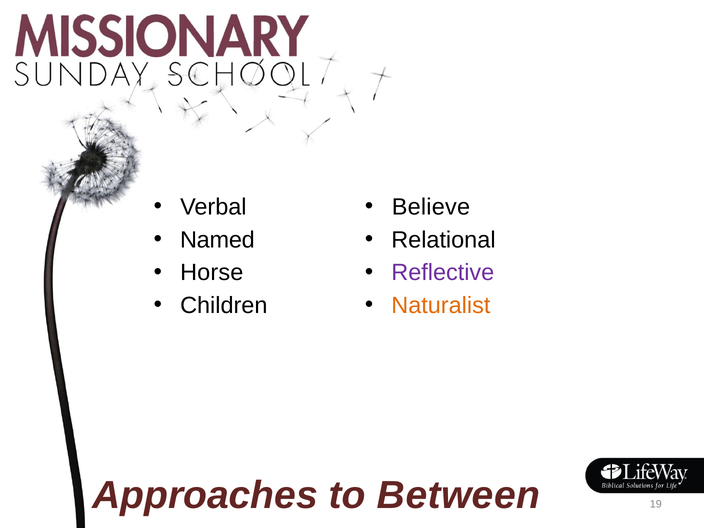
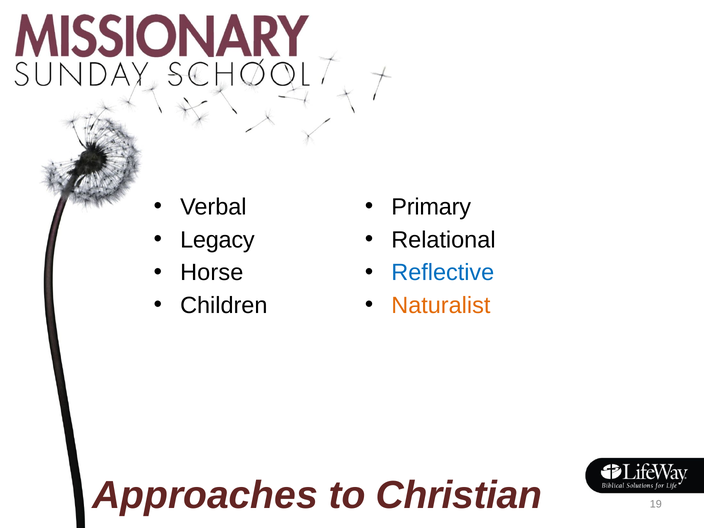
Believe: Believe -> Primary (431, 207)
Named: Named -> Legacy (217, 240)
Reflective colour: purple -> blue (443, 273)
Between: Between -> Christian (459, 496)
